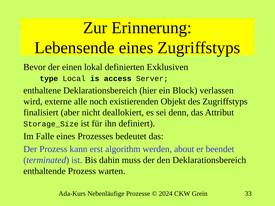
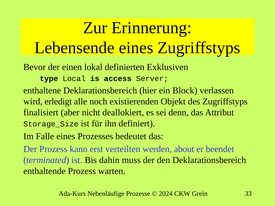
externe: externe -> erledigt (58, 102)
algorithm: algorithm -> verteilten (123, 149)
